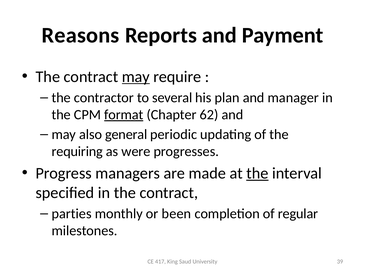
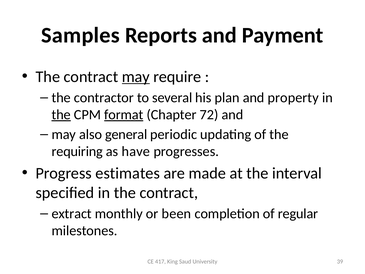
Reasons: Reasons -> Samples (80, 35)
manager: manager -> property (293, 98)
the underline: none -> present (61, 115)
62: 62 -> 72 (209, 115)
were: were -> have (136, 151)
managers: managers -> estimates (128, 173)
the underline: present -> none (257, 173)
parties: parties -> extract (72, 213)
